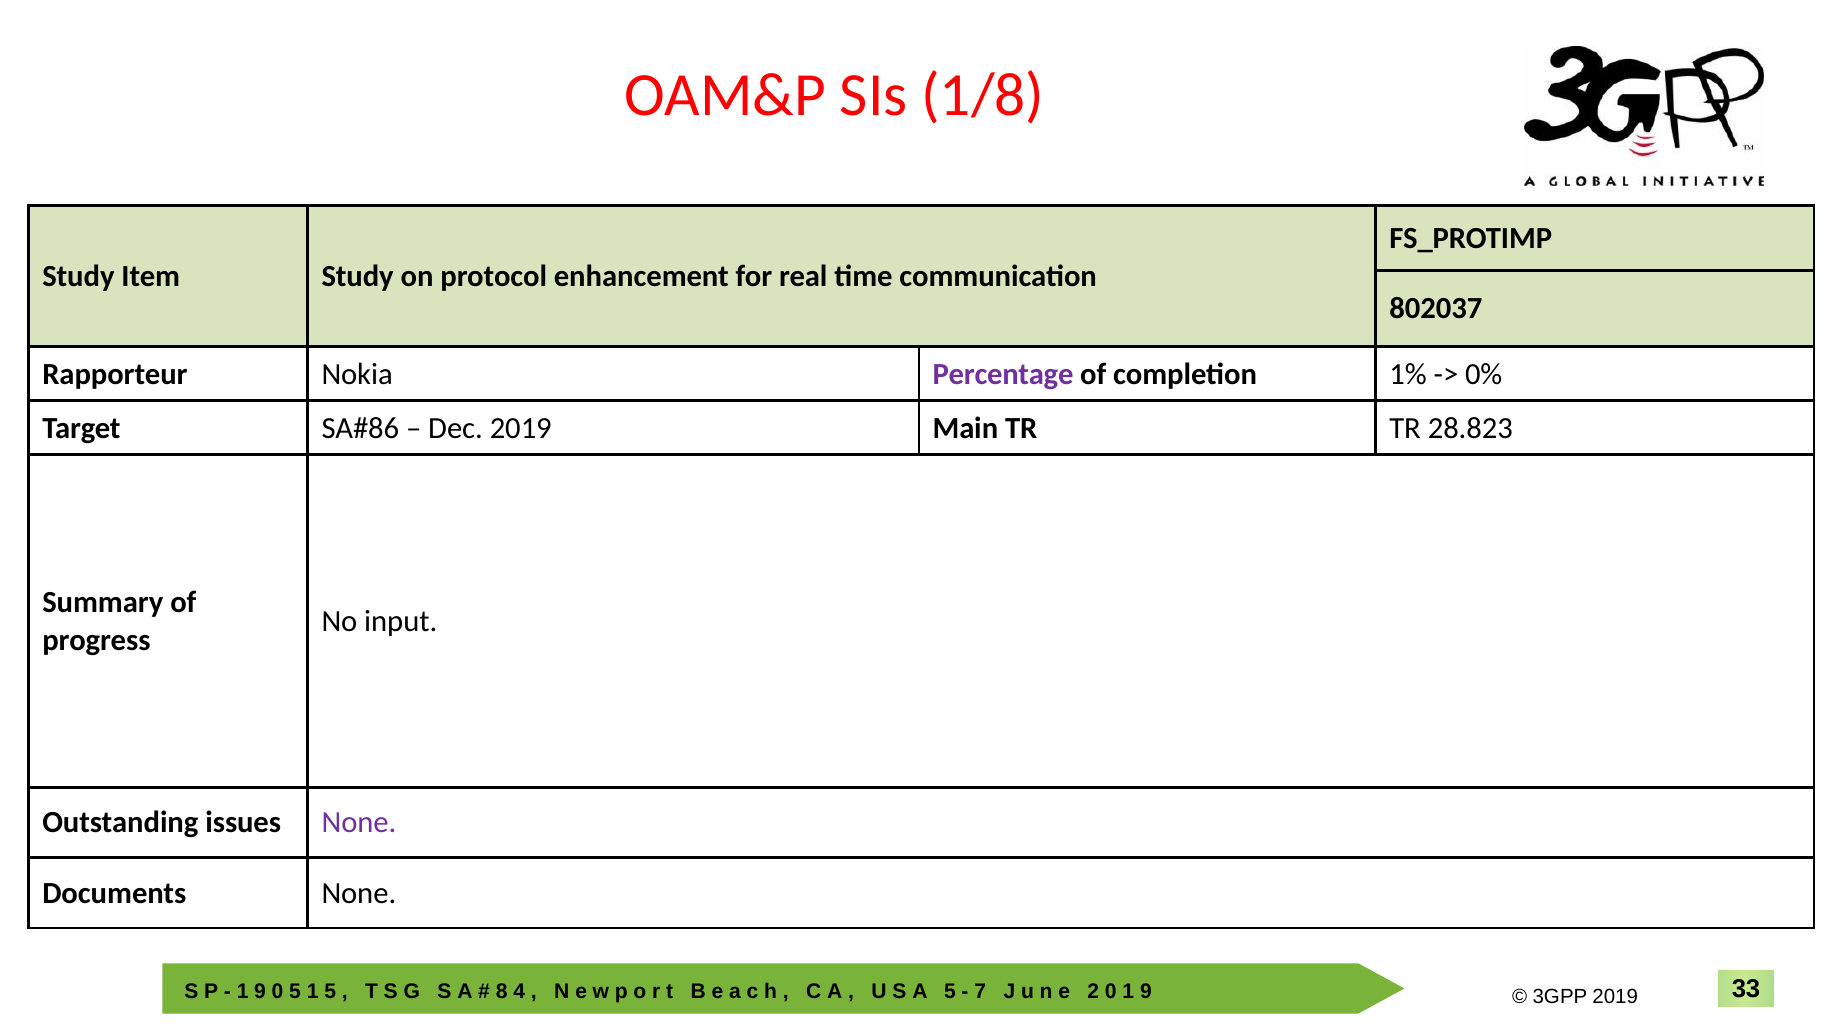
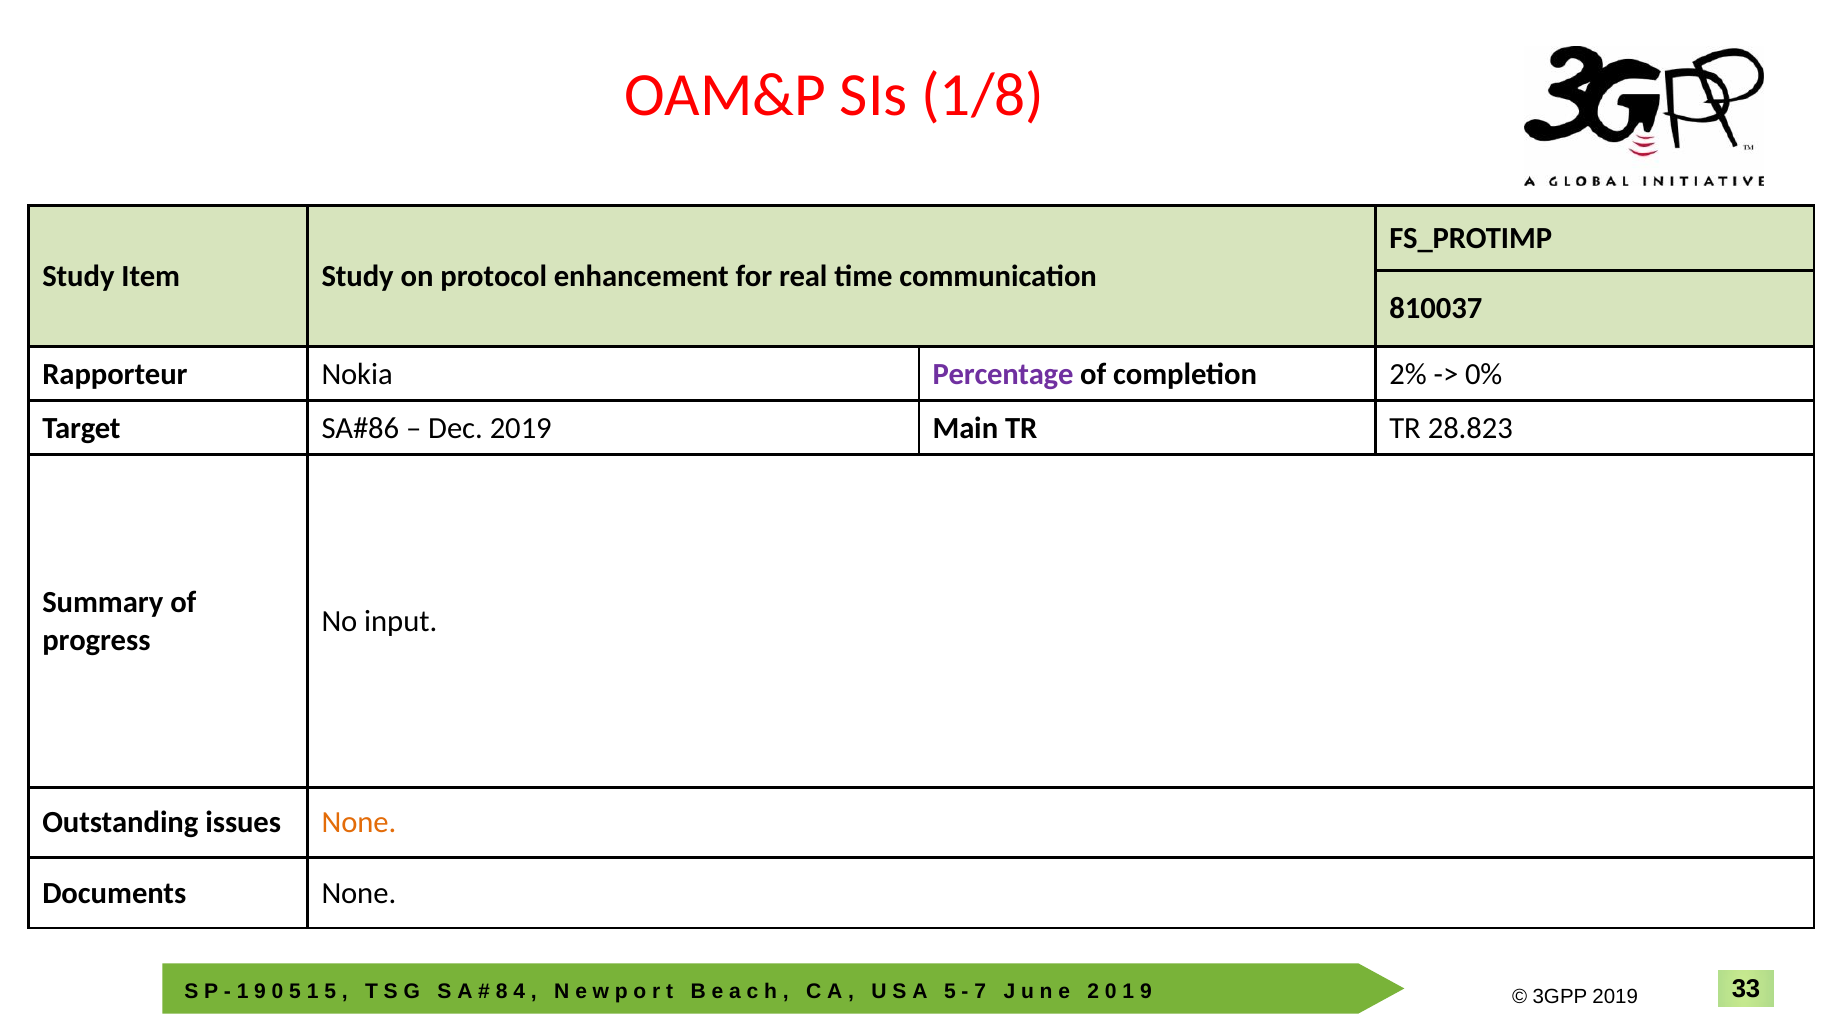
802037: 802037 -> 810037 (1436, 309)
1%: 1% -> 2% (1408, 374)
None colour: purple -> orange (359, 822)
